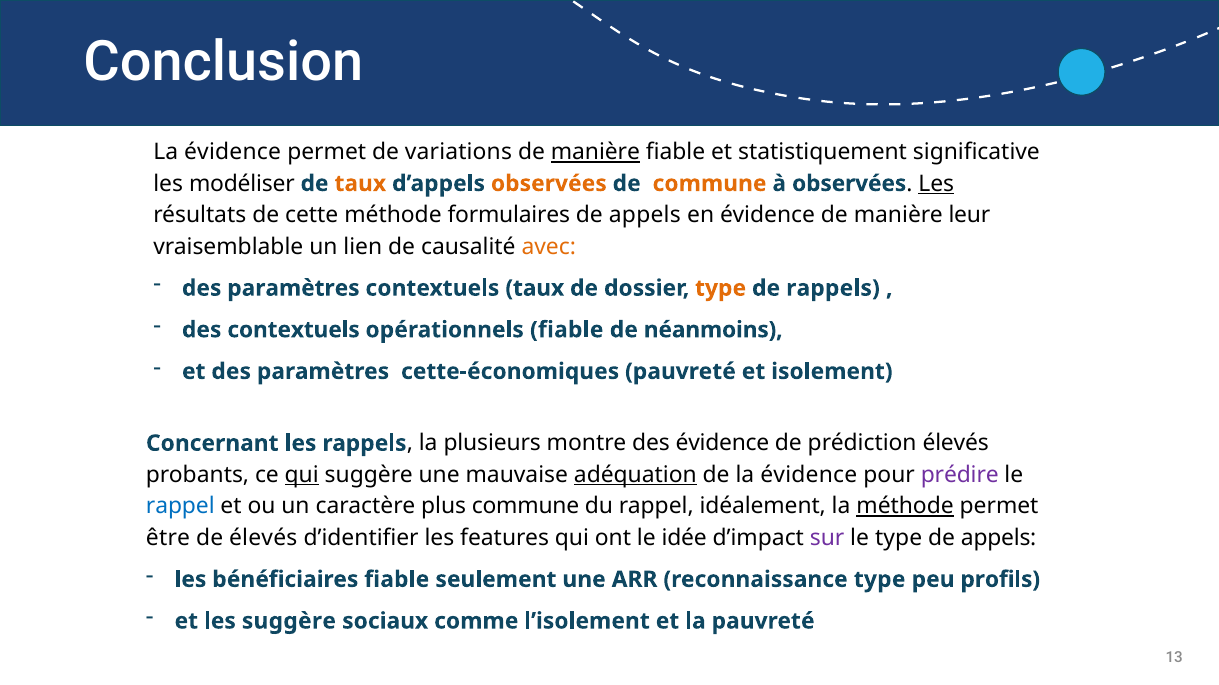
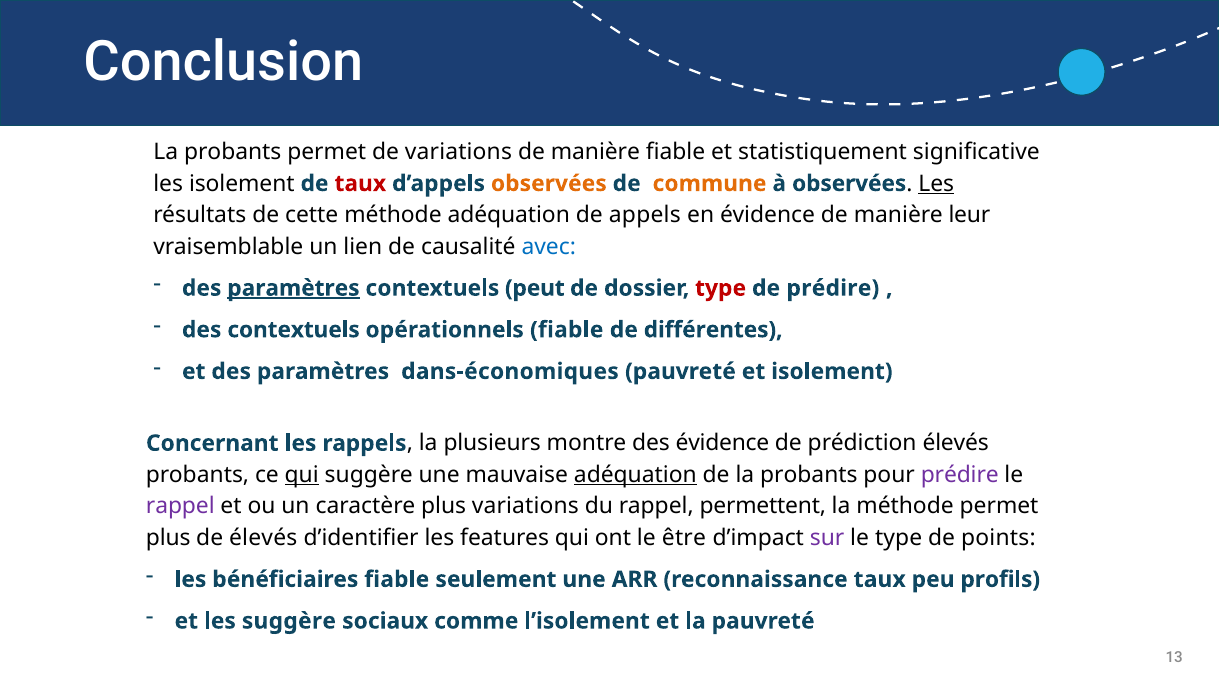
évidence: évidence -> probants (233, 152)
manière underline: present -> none (595, 152)
les modéliser: modéliser -> isolement (242, 184)
taux colour: orange -> red (360, 184)
méthode formulaires: formulaires -> adéquation (509, 215)
avec colour: orange -> blue (549, 247)
paramètres underline: none -> present (293, 288)
contextuels taux: taux -> peut (535, 288)
type colour: orange -> red (721, 288)
de rappels: rappels -> prédire (833, 288)
néanmoins: néanmoins -> différentes (713, 330)
cette-économiques: cette-économiques -> dans-économiques (510, 372)
de la évidence: évidence -> probants (809, 475)
rappel colour: blue -> purple (180, 507)
plus commune: commune -> variations (525, 507)
idéalement: idéalement -> permettent (763, 507)
méthode underline: present -> none (905, 507)
être: être -> plus (168, 538)
idée: idée -> être (684, 538)
appels: appels -> points (998, 538)
reconnaissance type: type -> taux (880, 580)
